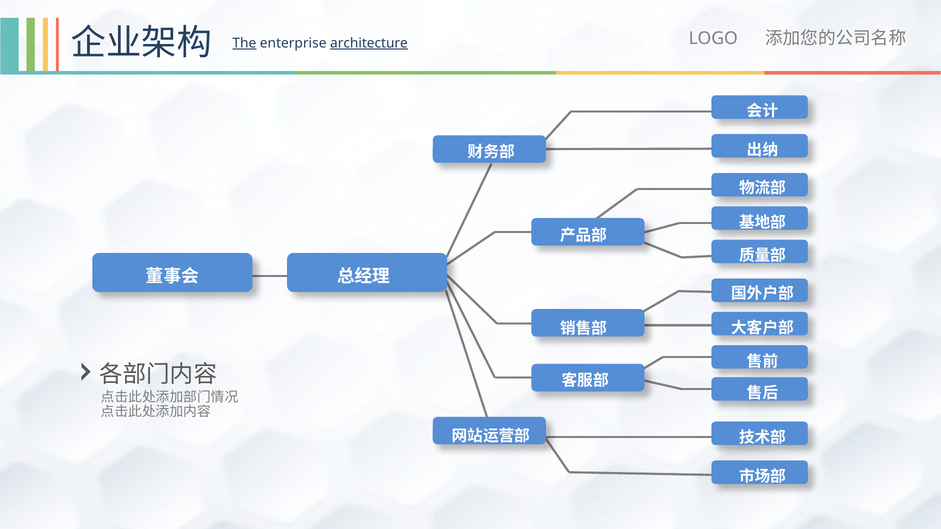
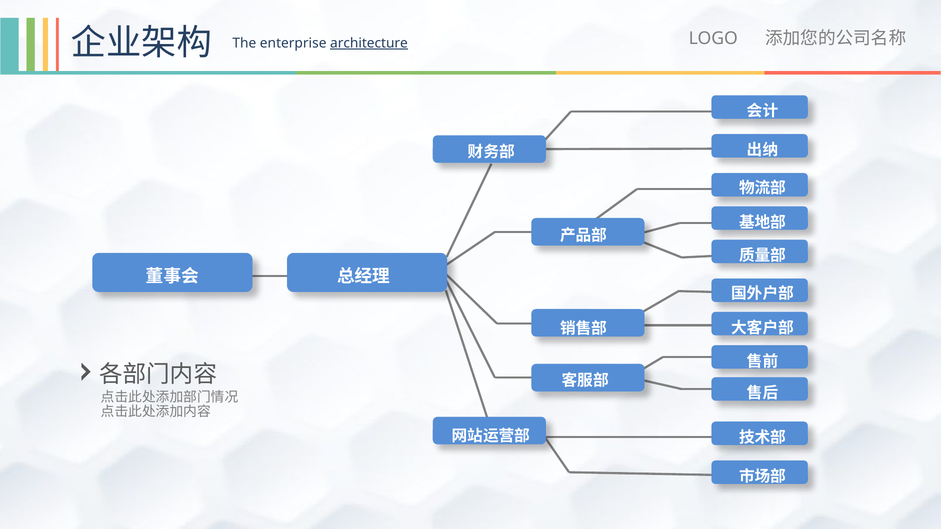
The underline: present -> none (244, 43)
